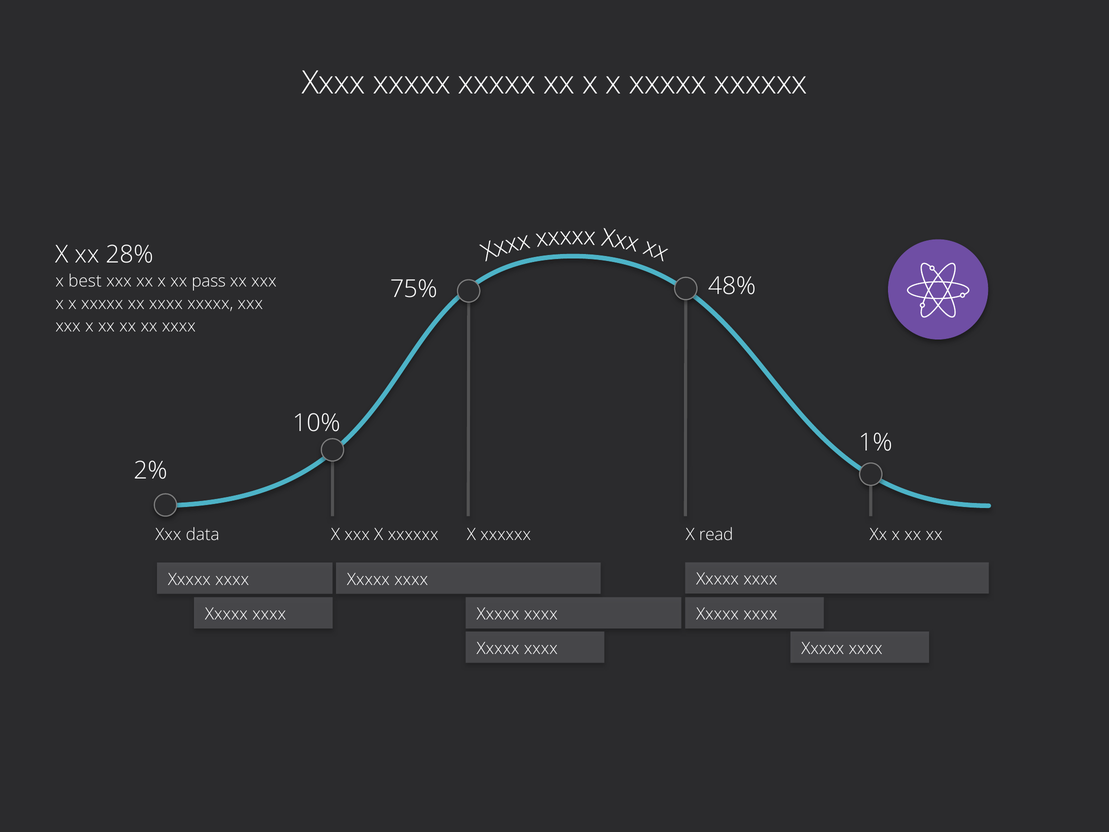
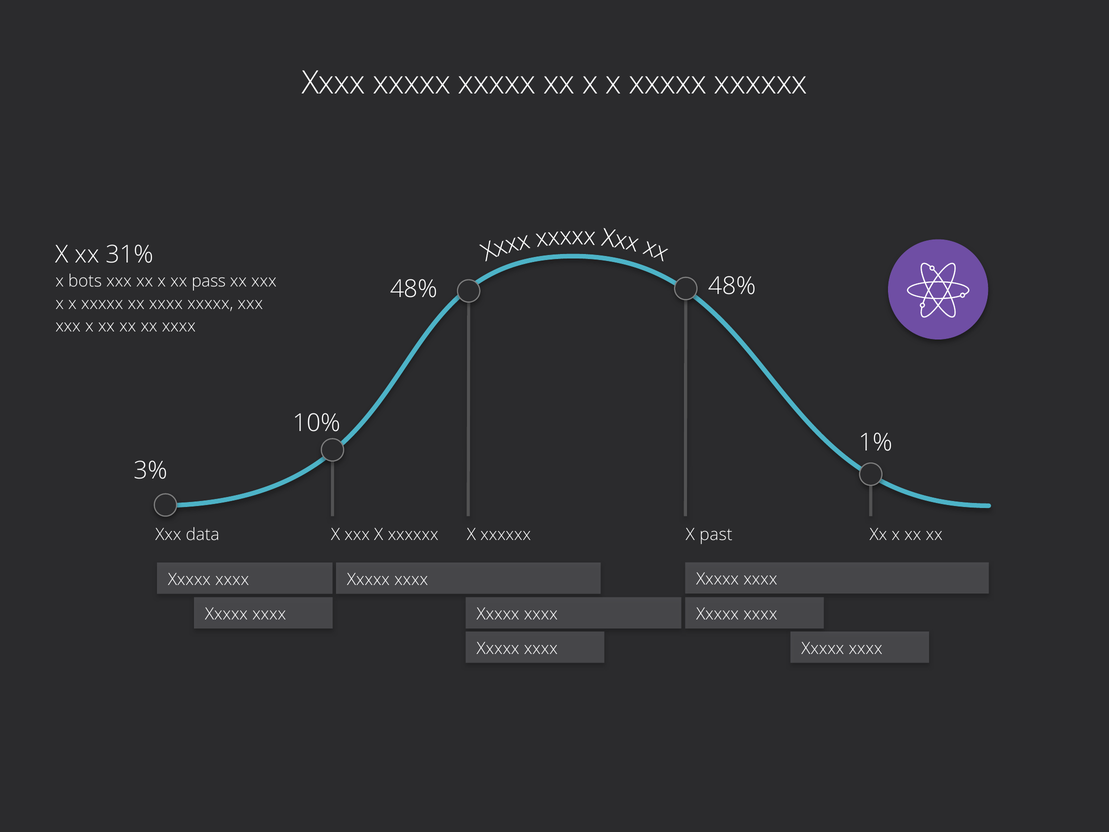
28%: 28% -> 31% (130, 255)
best: best -> bots (85, 281)
75%: 75% -> 48% (414, 289)
2%: 2% -> 3% (151, 470)
read: read -> past (716, 535)
